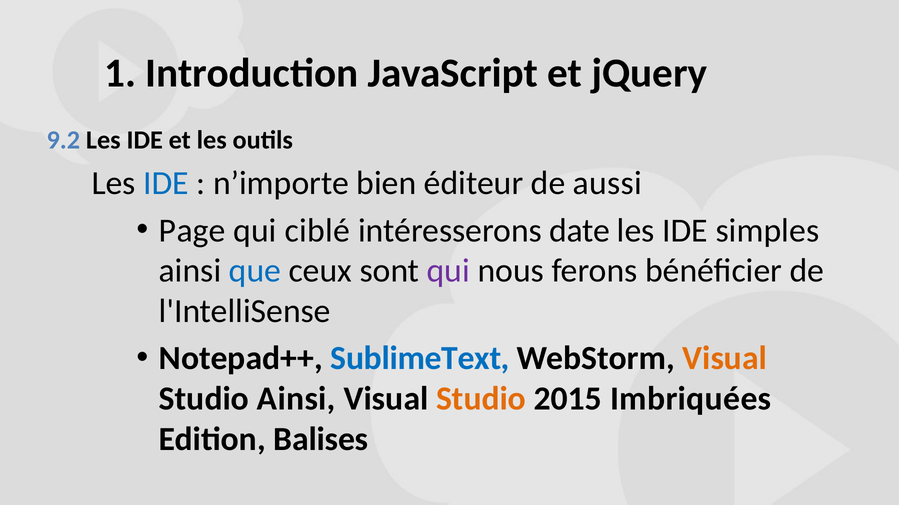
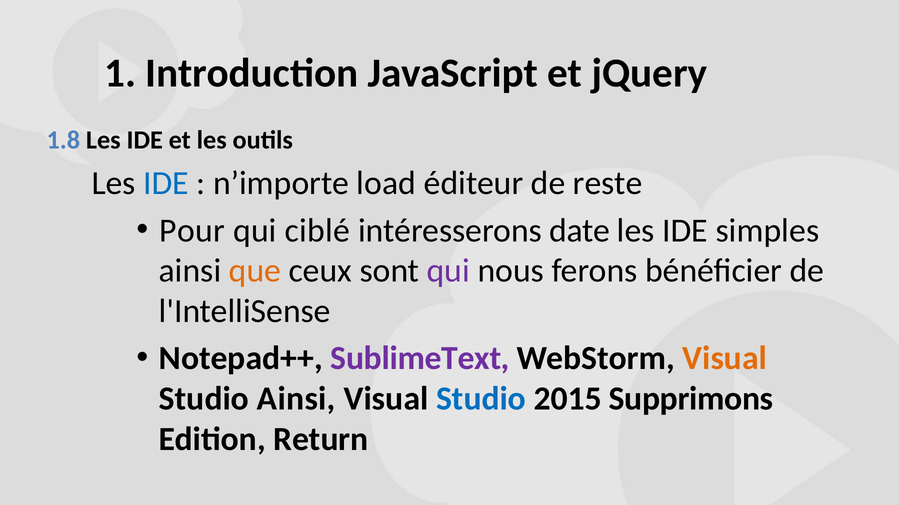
9.2: 9.2 -> 1.8 (63, 140)
bien: bien -> load (386, 184)
aussi: aussi -> reste (608, 184)
Page: Page -> Pour (192, 231)
que colour: blue -> orange (255, 271)
SublimeText colour: blue -> purple (420, 359)
Studio colour: orange -> blue (481, 399)
Imbriquées: Imbriquées -> Supprimons (691, 399)
Balises: Balises -> Return (321, 440)
